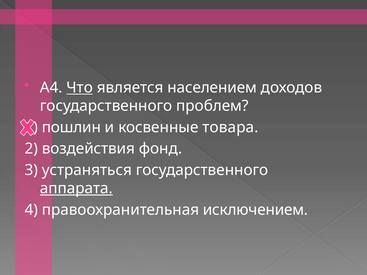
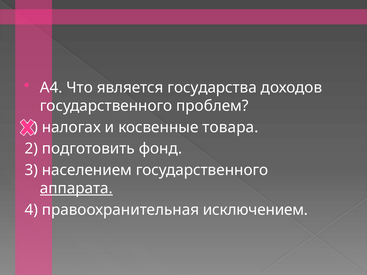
Что underline: present -> none (80, 88)
населением: населением -> государства (212, 88)
пошлин: пошлин -> налогах (71, 127)
воздействия: воздействия -> подготовить (88, 149)
устраняться: устраняться -> населением (87, 170)
